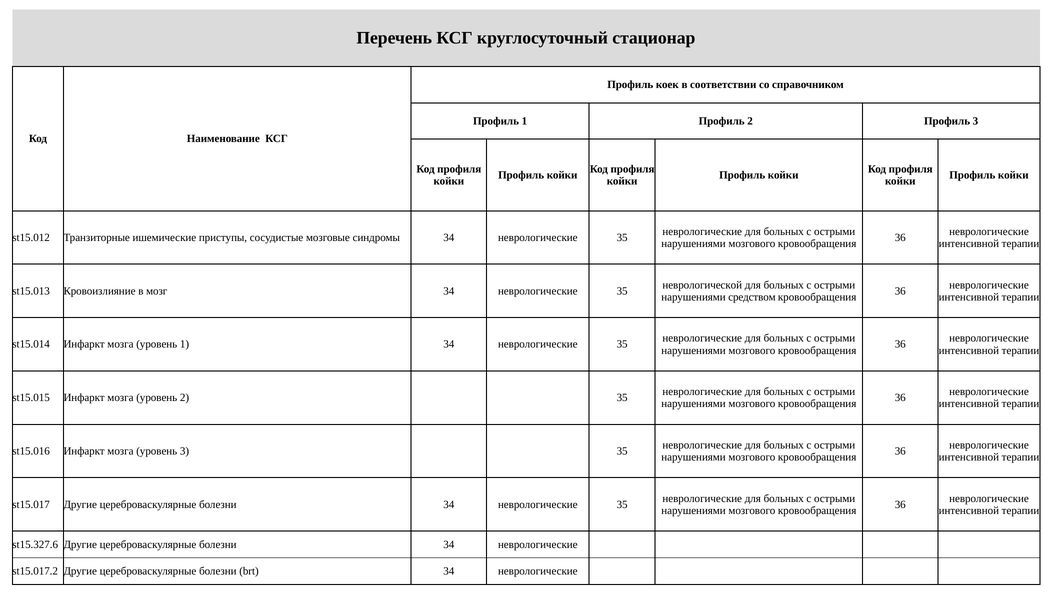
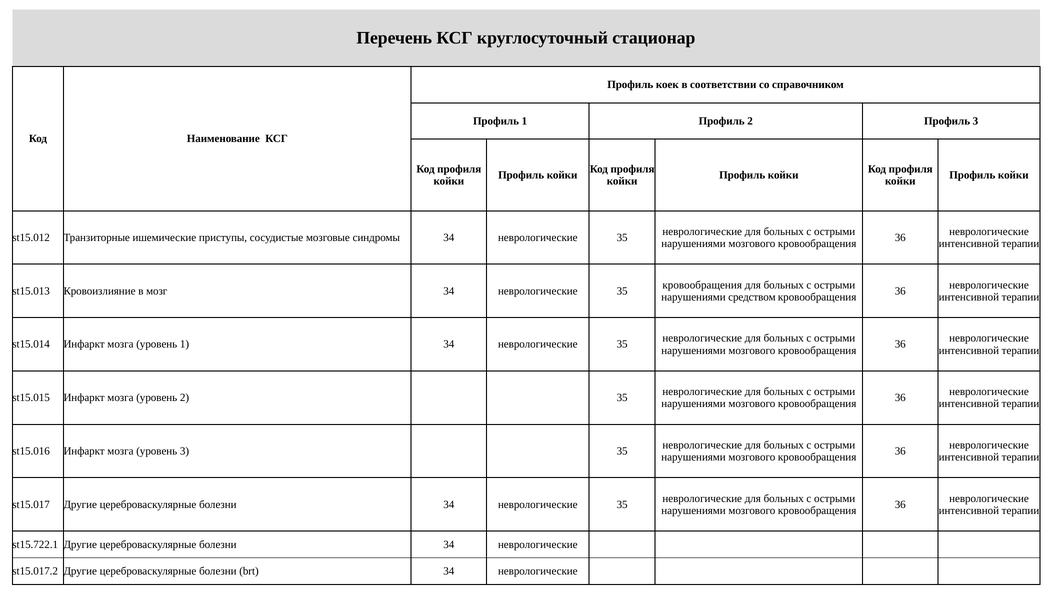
неврологической: неврологической -> кровообращения (702, 285)
st15.327.6: st15.327.6 -> st15.722.1 (35, 544)
